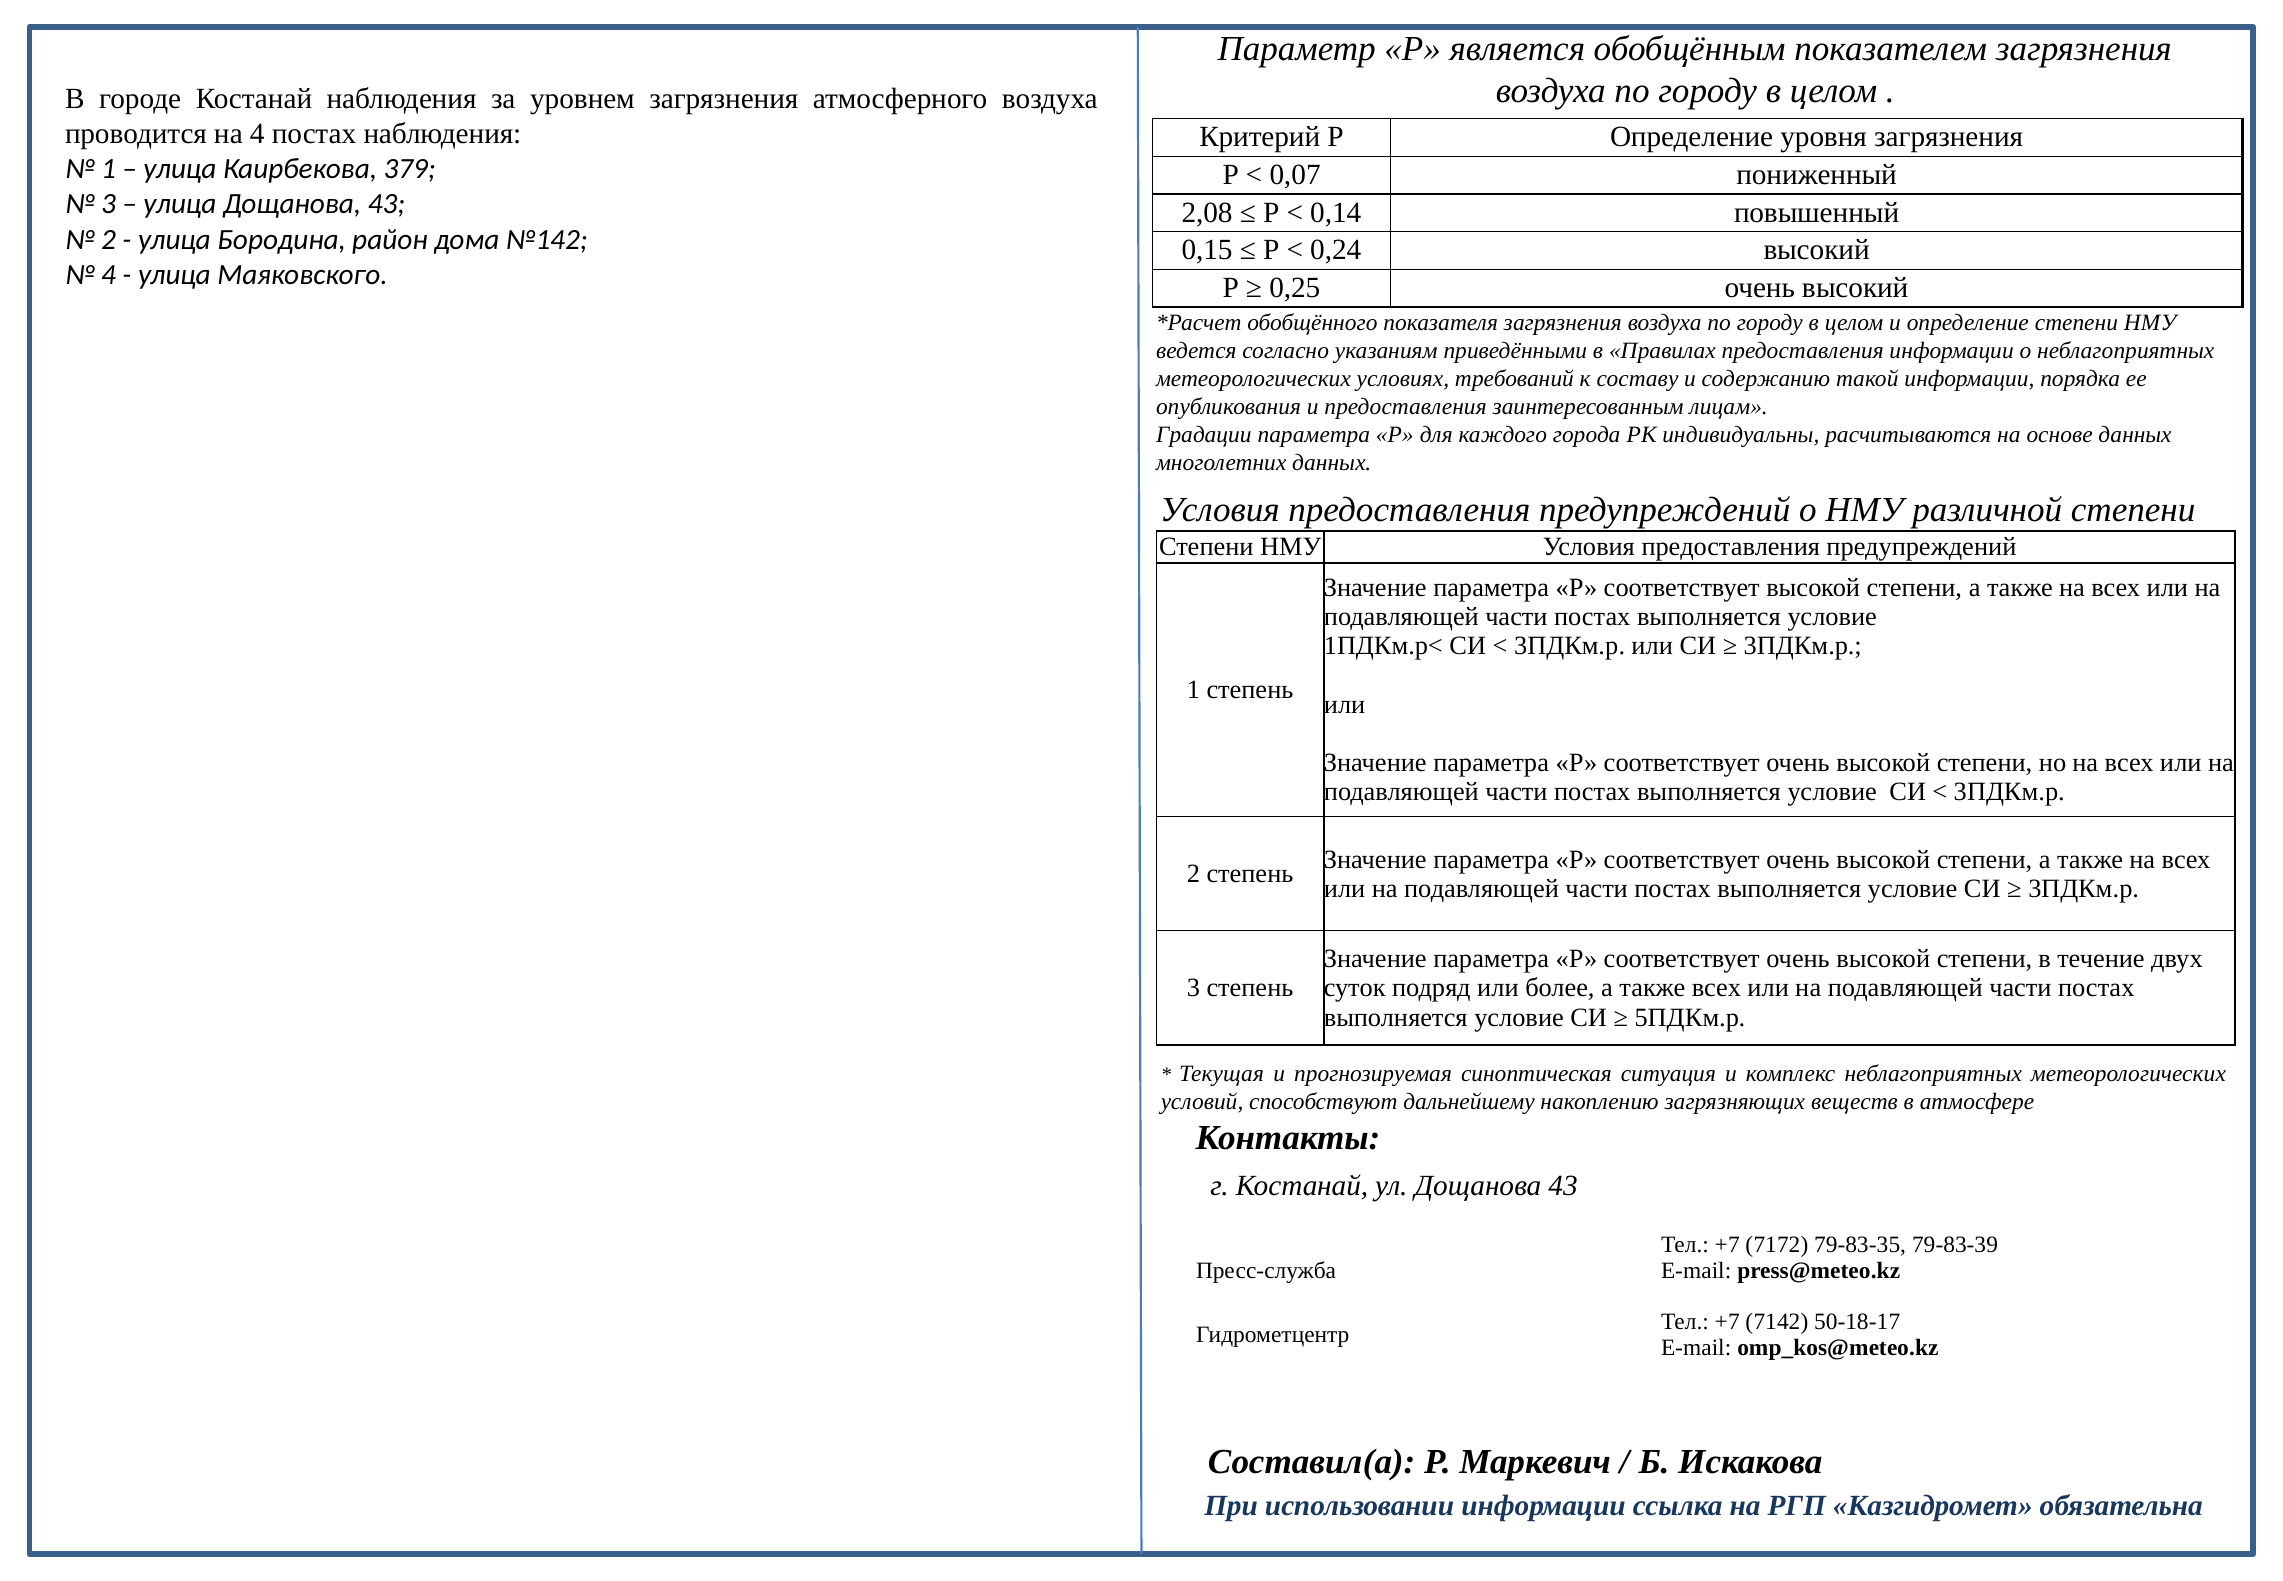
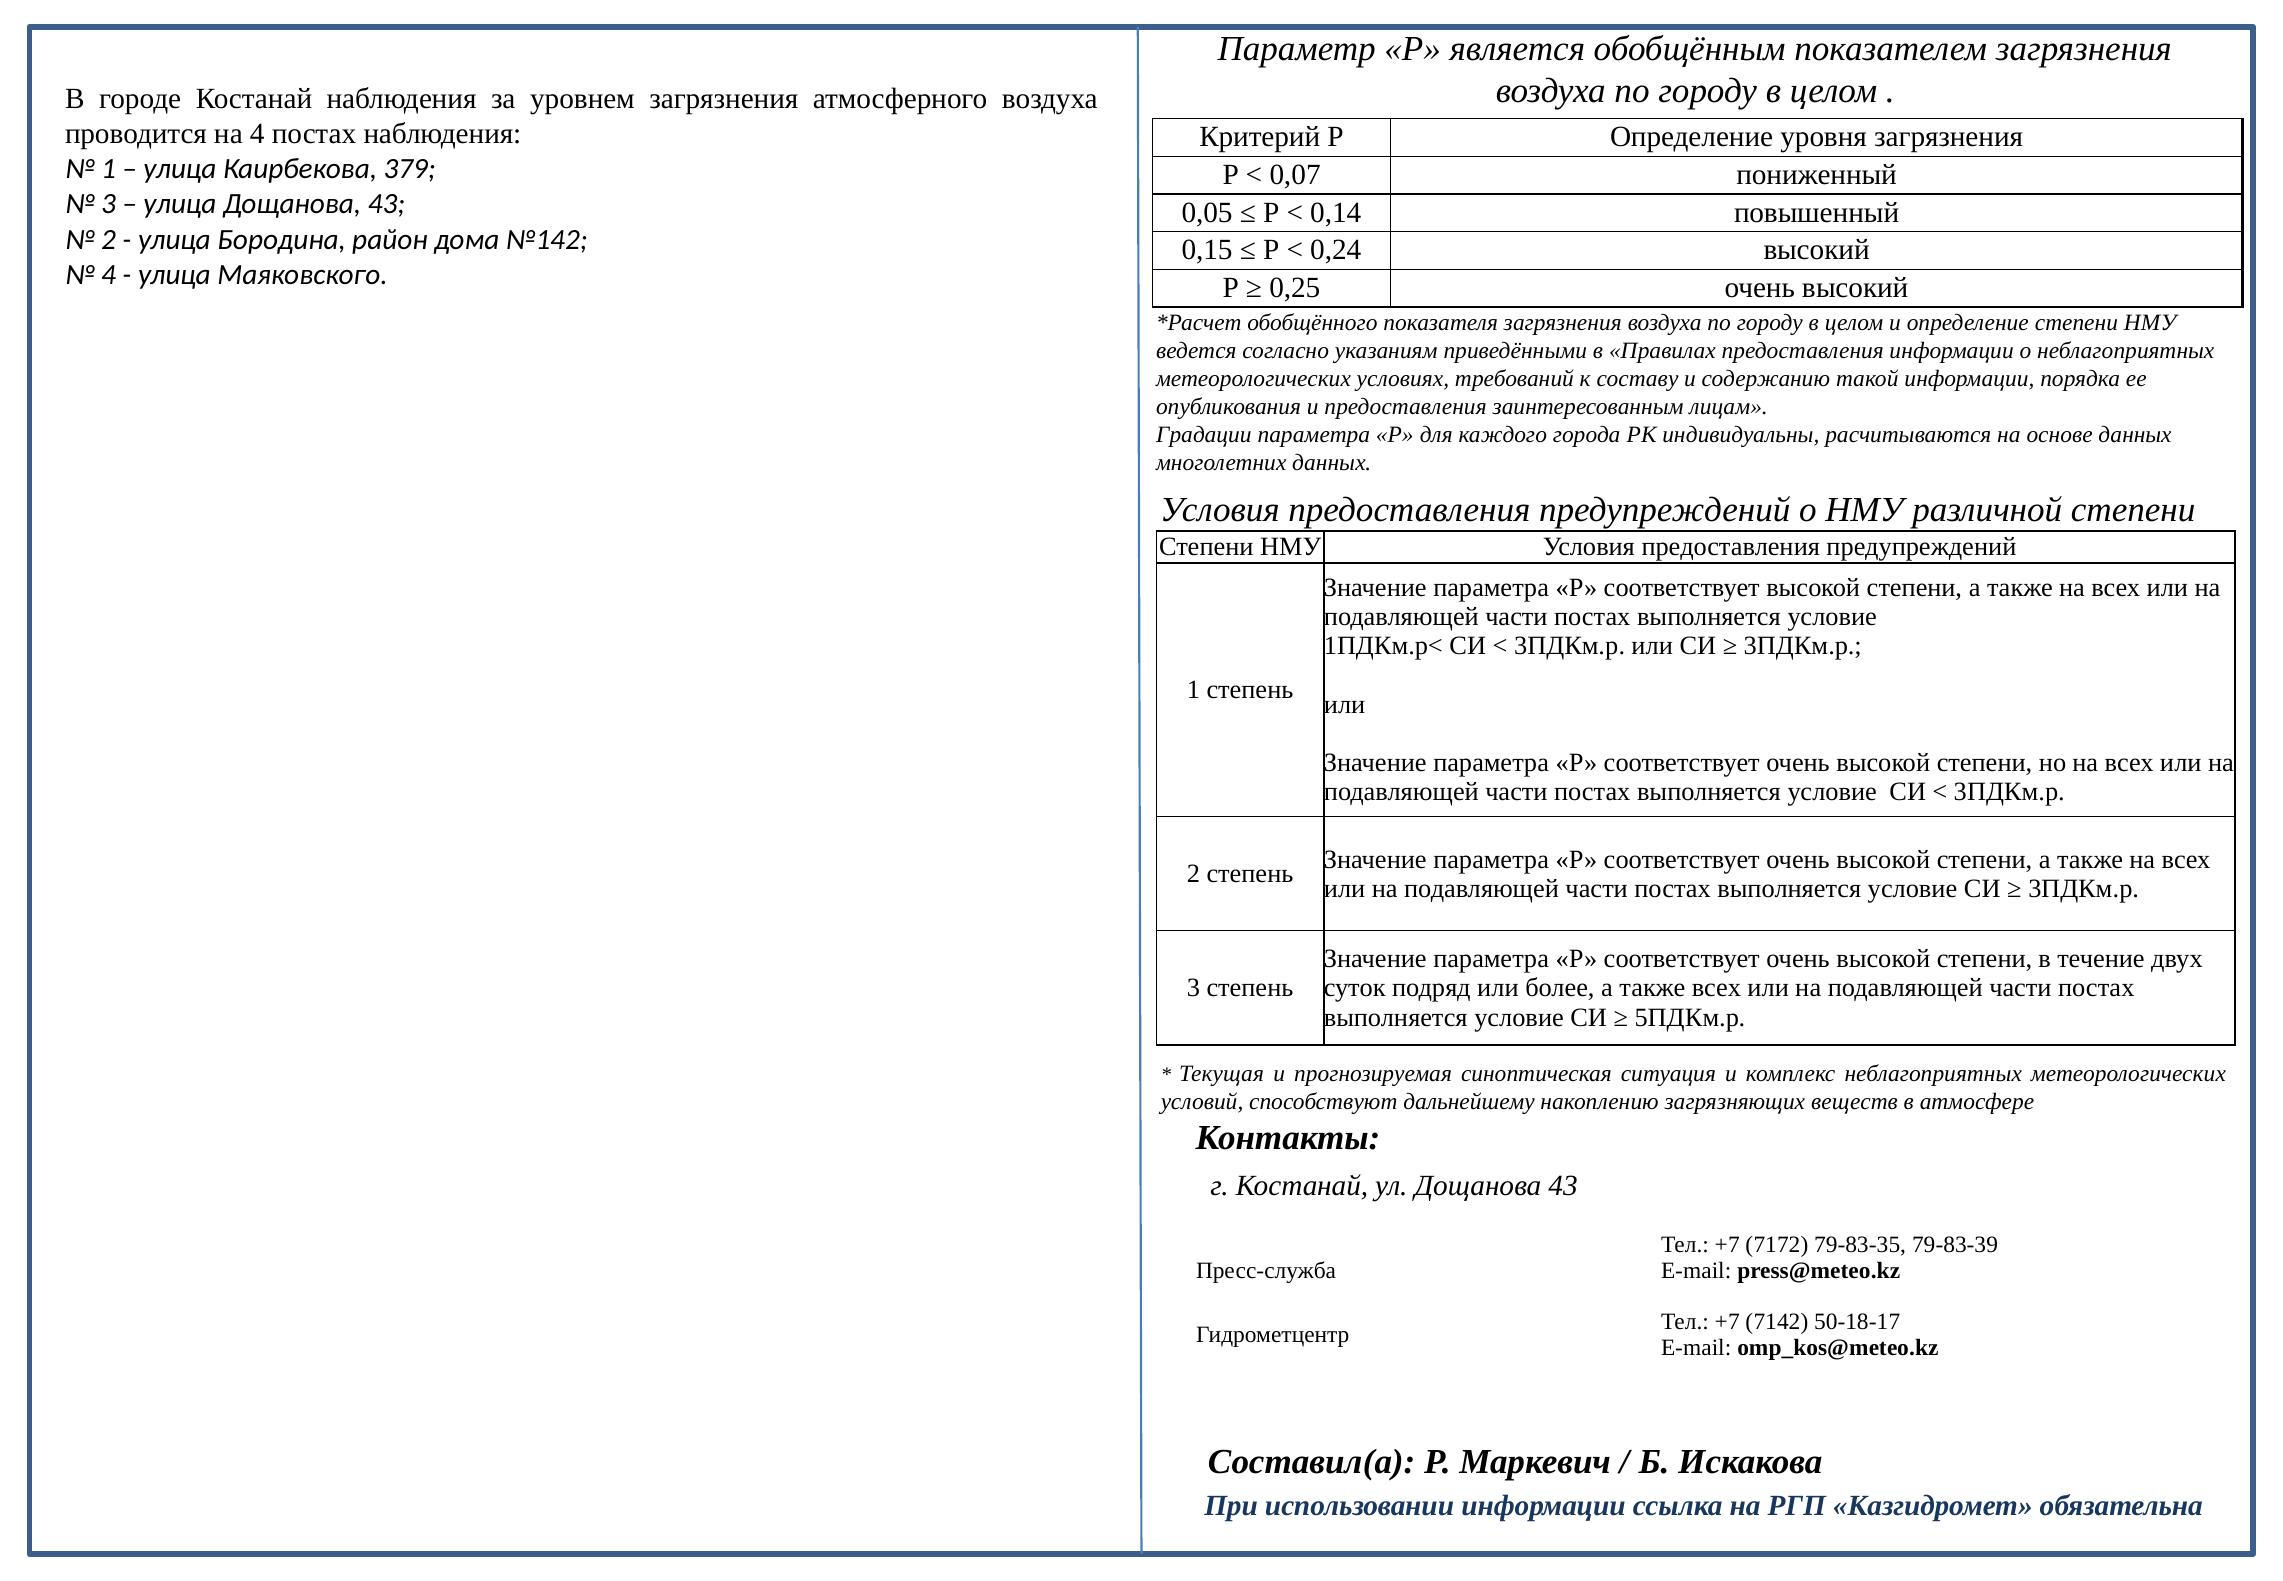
2,08: 2,08 -> 0,05 (1207, 212)
